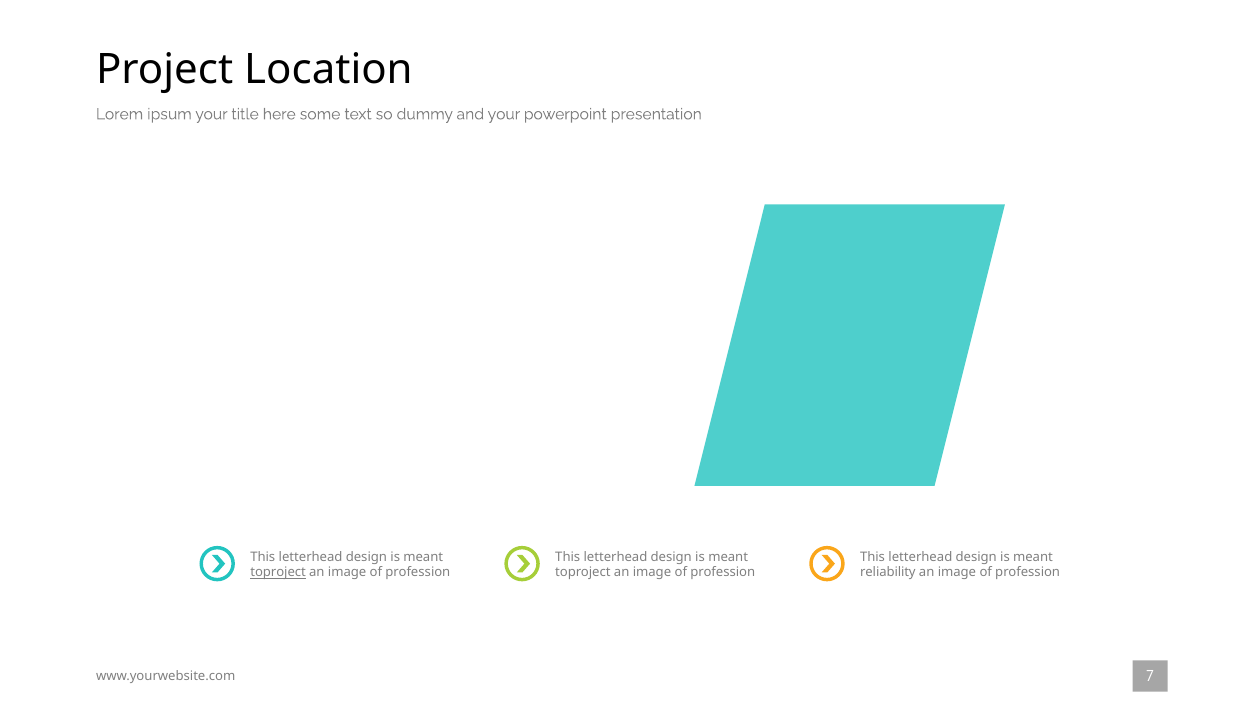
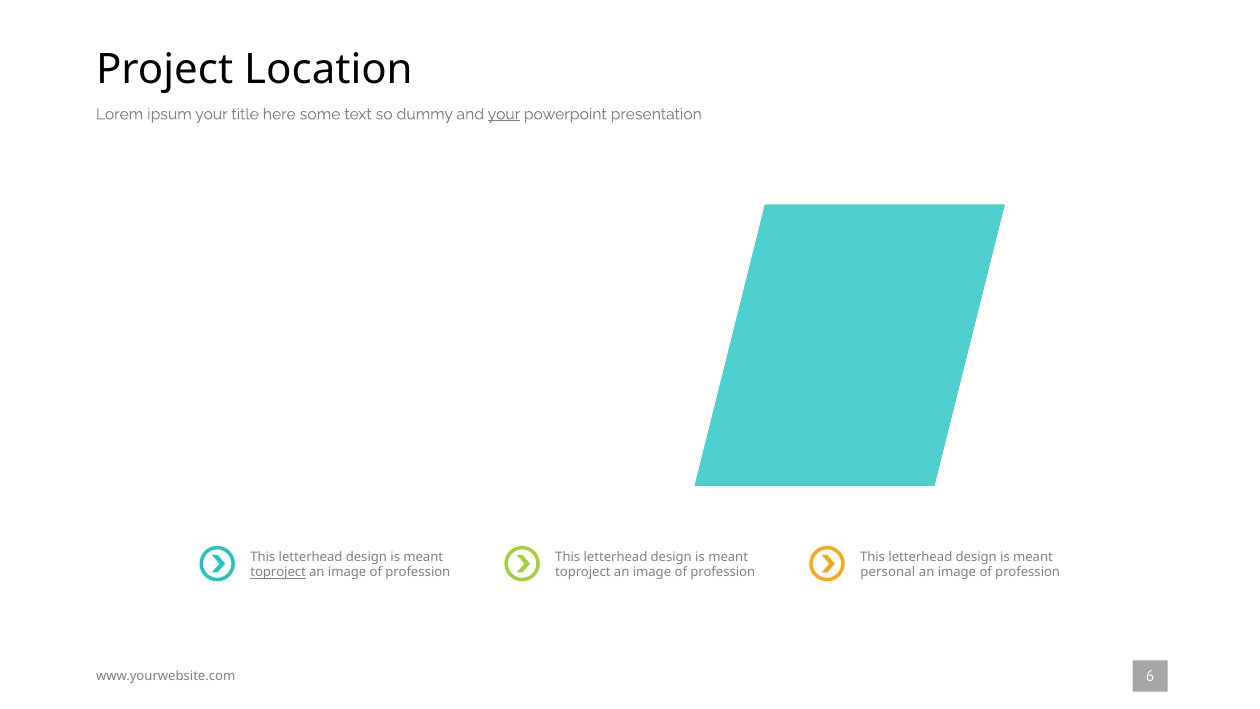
your underline: none -> present (504, 114)
reliability: reliability -> personal (888, 572)
7: 7 -> 6 (1150, 676)
